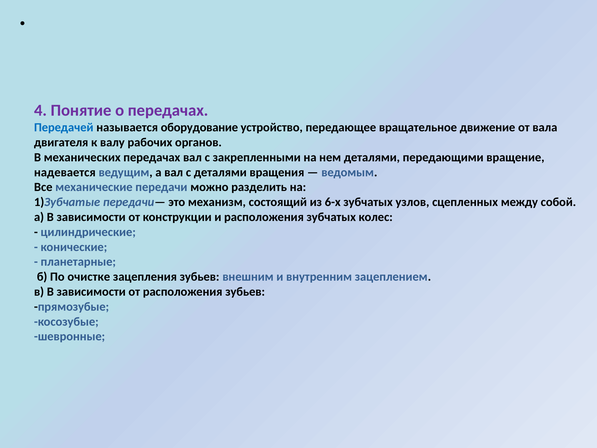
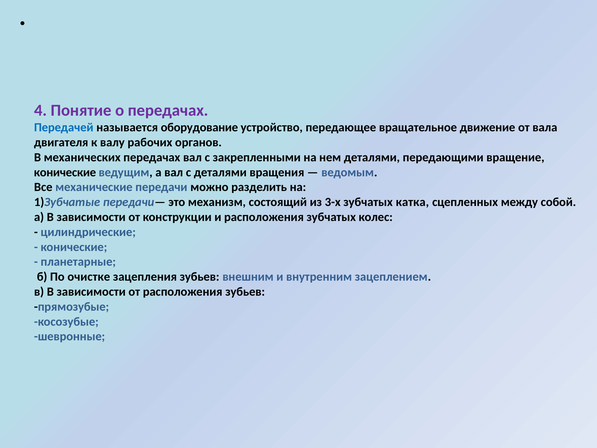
надевается: надевается -> конические (65, 172)
6-х: 6-х -> 3-х (333, 202)
узлов: узлов -> катка (412, 202)
